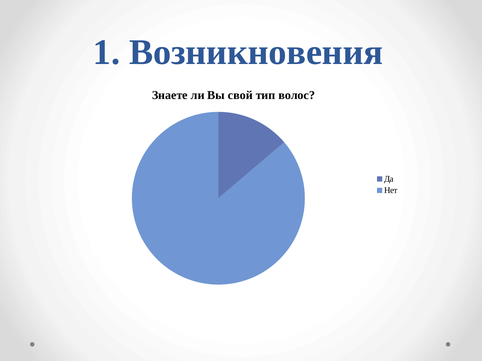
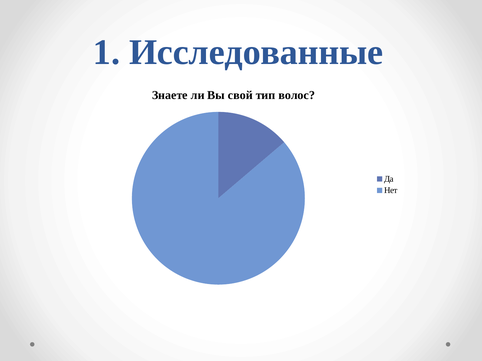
Возникновения: Возникновения -> Исследованные (256, 52)
